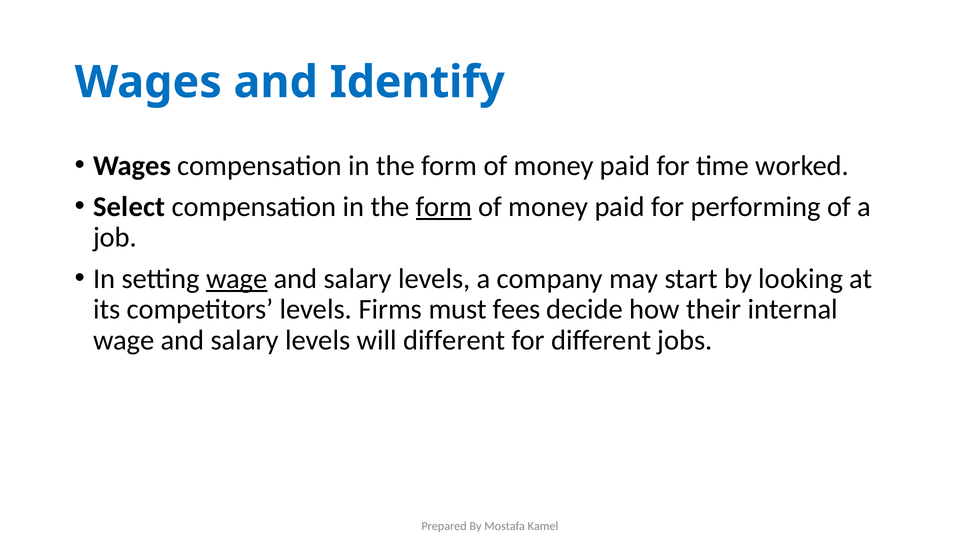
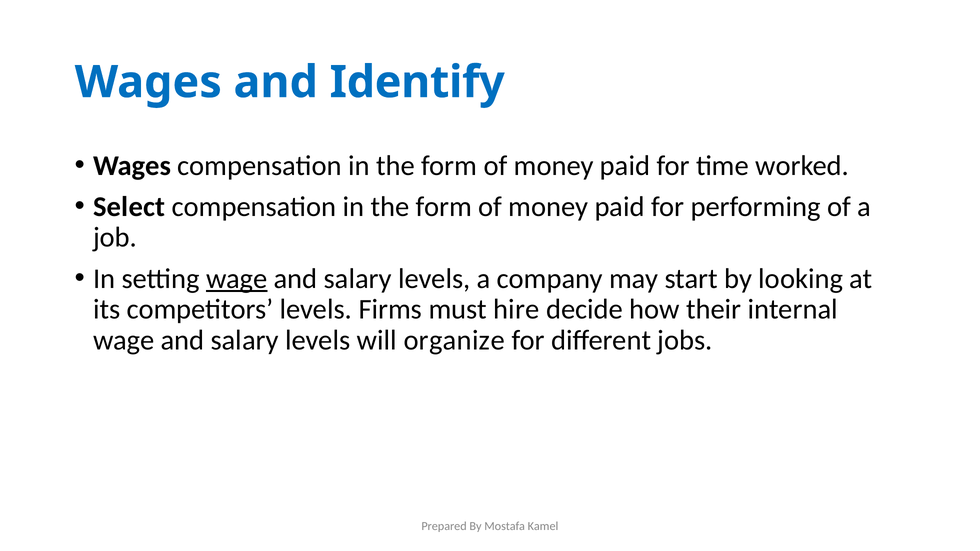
form underline: present -> none (444, 207)
fees: fees -> hire (516, 310)
will different: different -> organize (454, 340)
